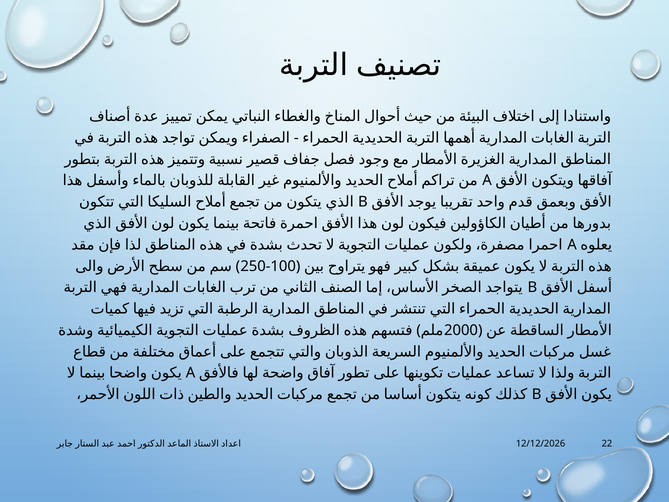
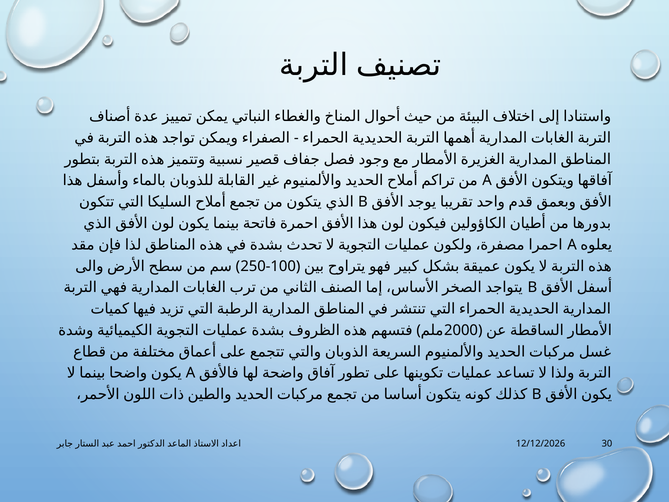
22: 22 -> 30 (607, 444)
